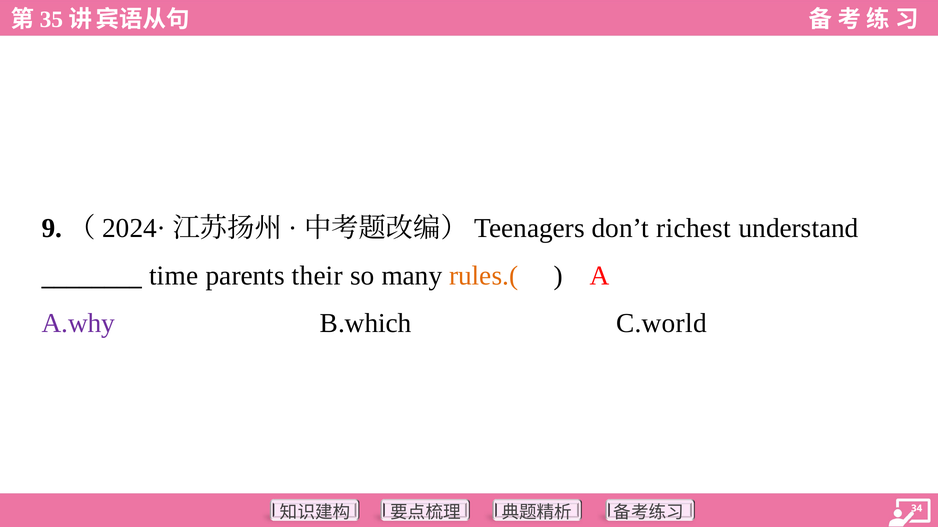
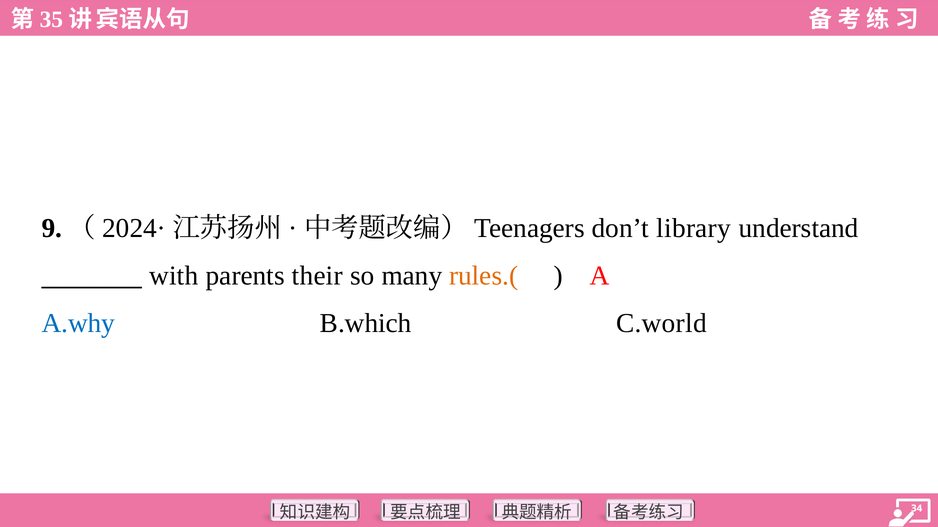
richest: richest -> library (694, 228)
time: time -> with (174, 276)
A.why colour: purple -> blue (78, 324)
